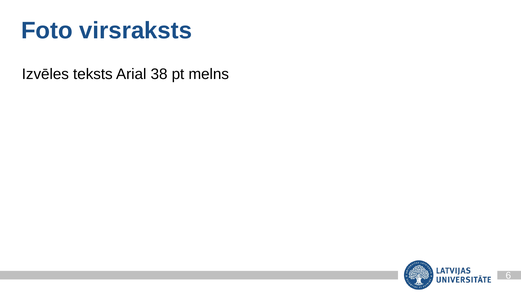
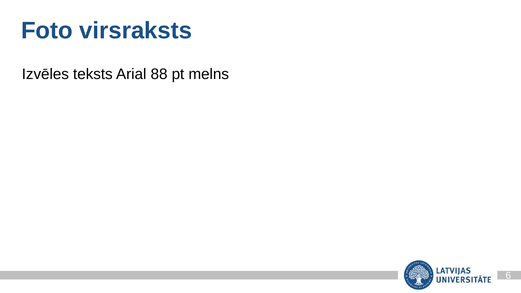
38: 38 -> 88 (159, 74)
